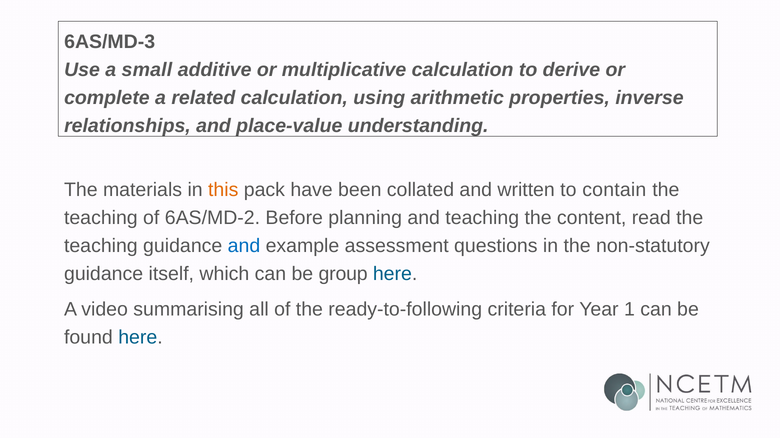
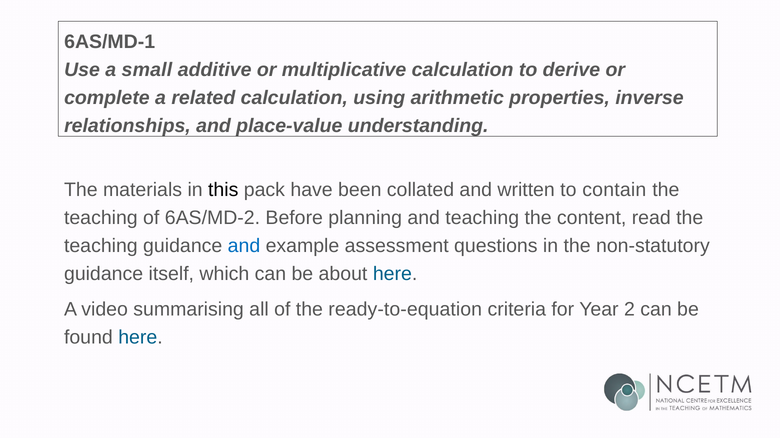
6AS/MD-3: 6AS/MD-3 -> 6AS/MD-1 (110, 42)
this colour: orange -> black (223, 190)
group: group -> about (343, 274)
ready-to-following: ready-to-following -> ready-to-equation (405, 310)
1: 1 -> 2 (629, 310)
